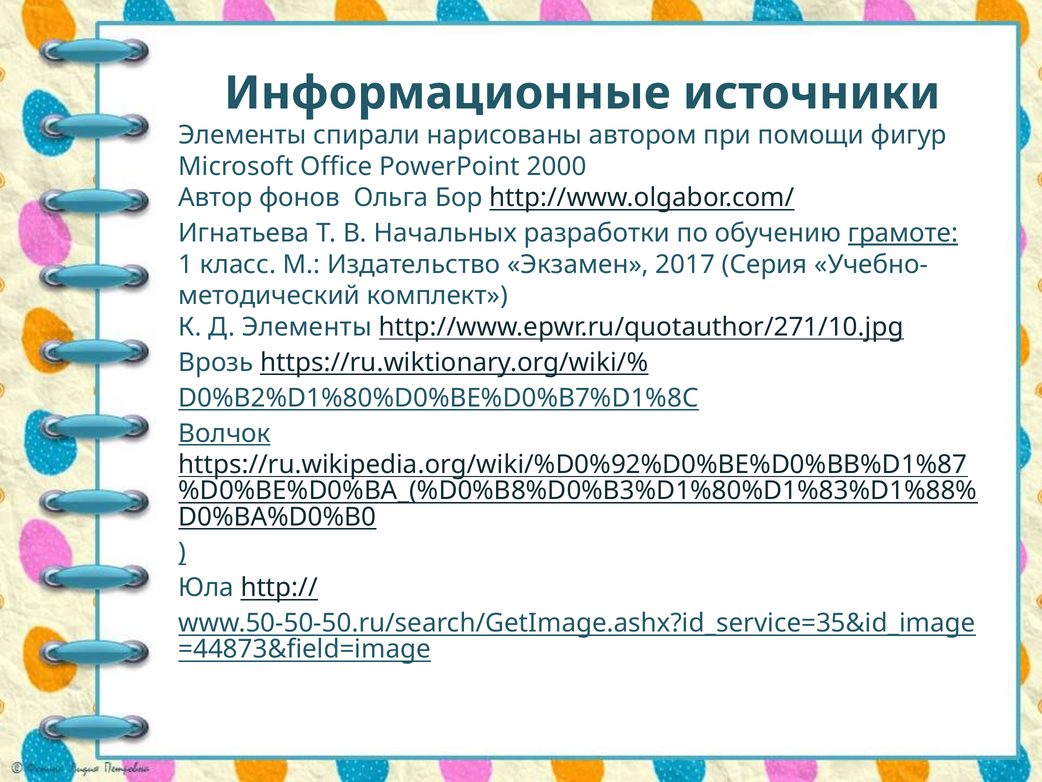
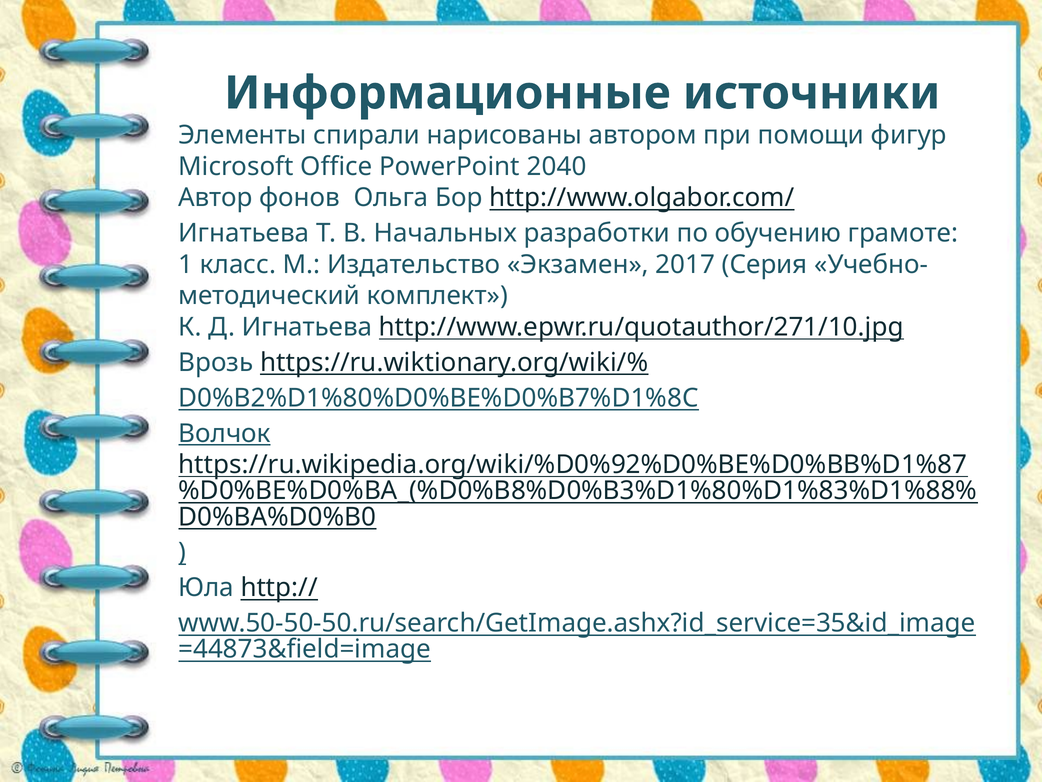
2000: 2000 -> 2040 (557, 166)
грамоте underline: present -> none (903, 233)
Д Элементы: Элементы -> Игнатьева (307, 327)
